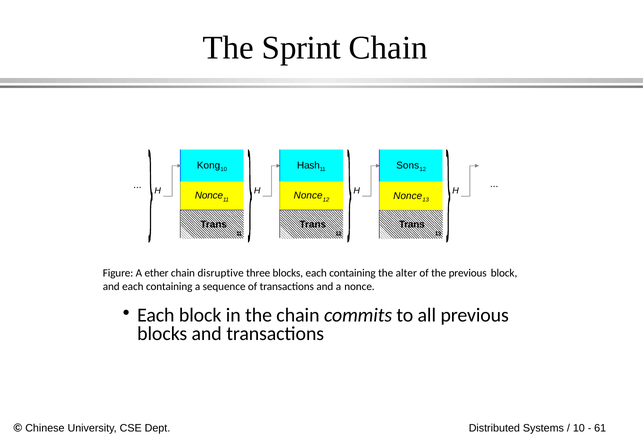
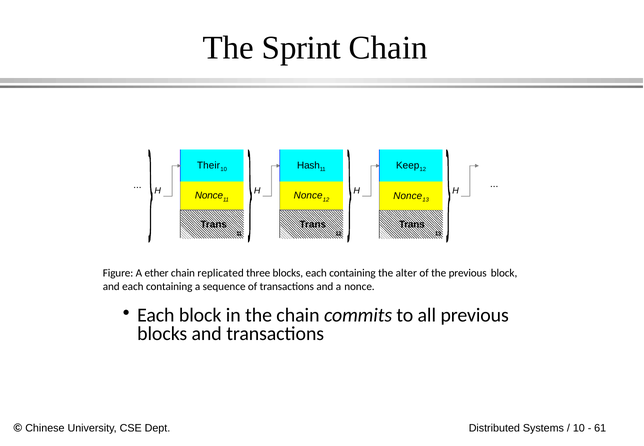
Kong: Kong -> Their (209, 165)
Sons: Sons -> Keep (408, 165)
disruptive: disruptive -> replicated (221, 273)
